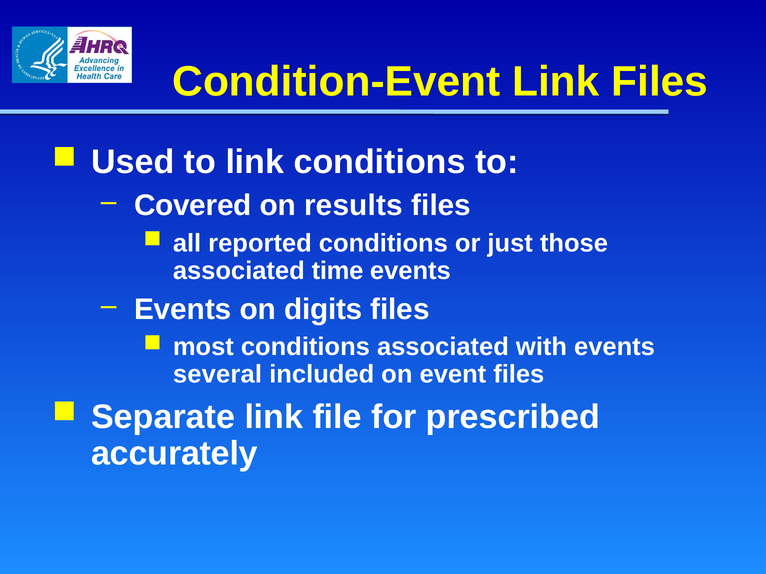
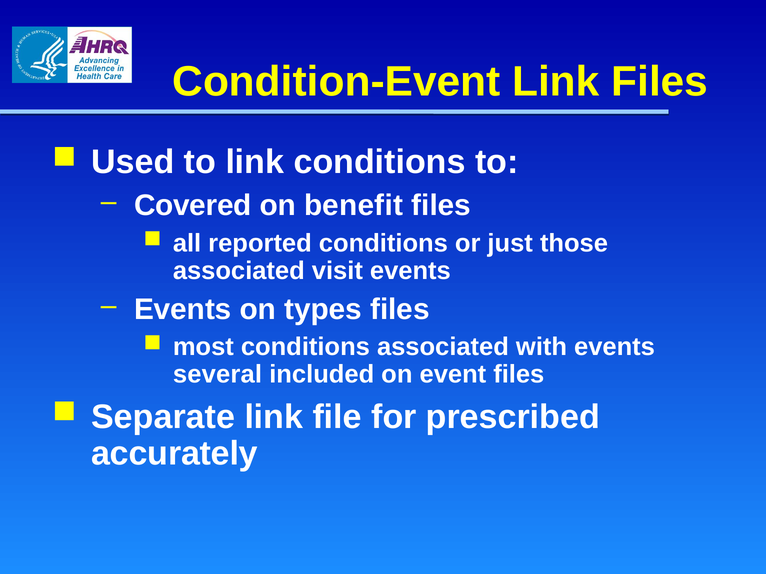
results: results -> benefit (354, 206)
time: time -> visit (337, 271)
digits: digits -> types (323, 310)
